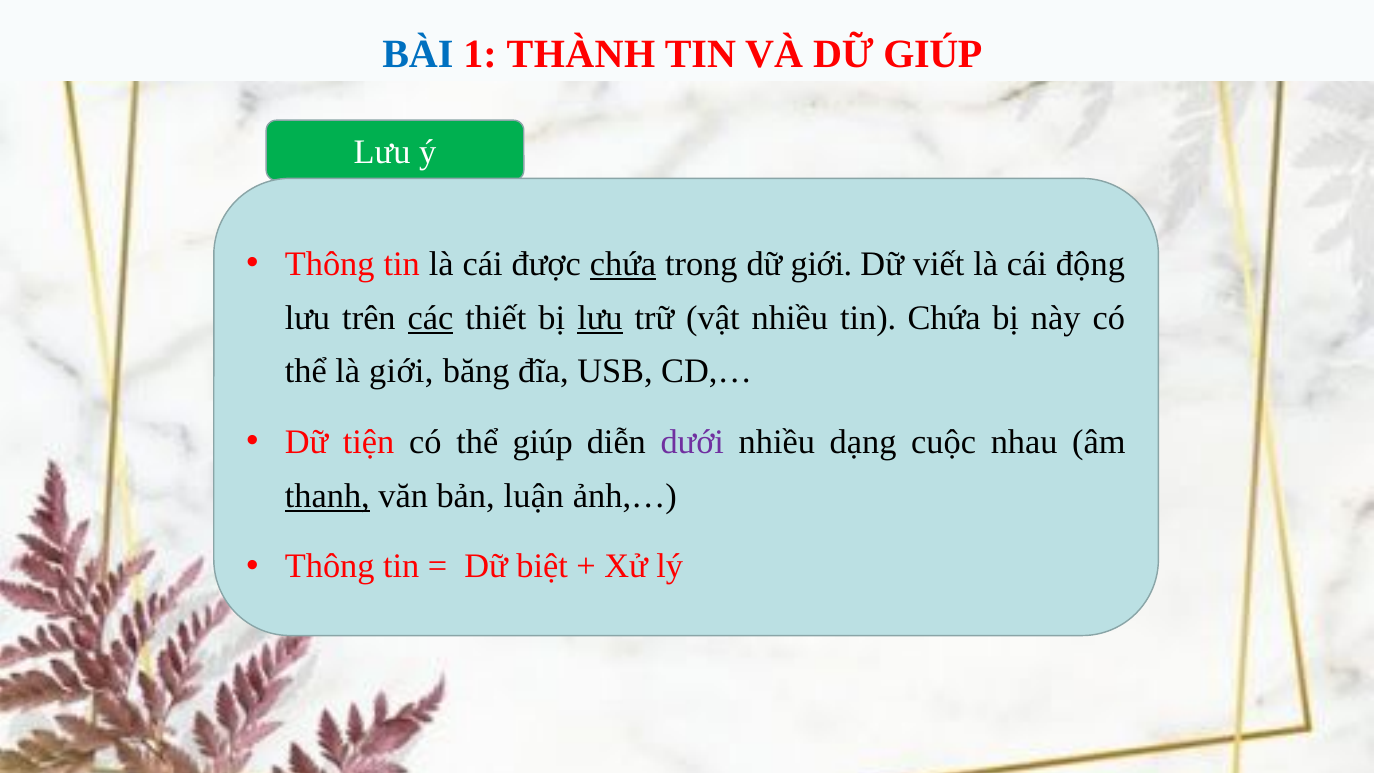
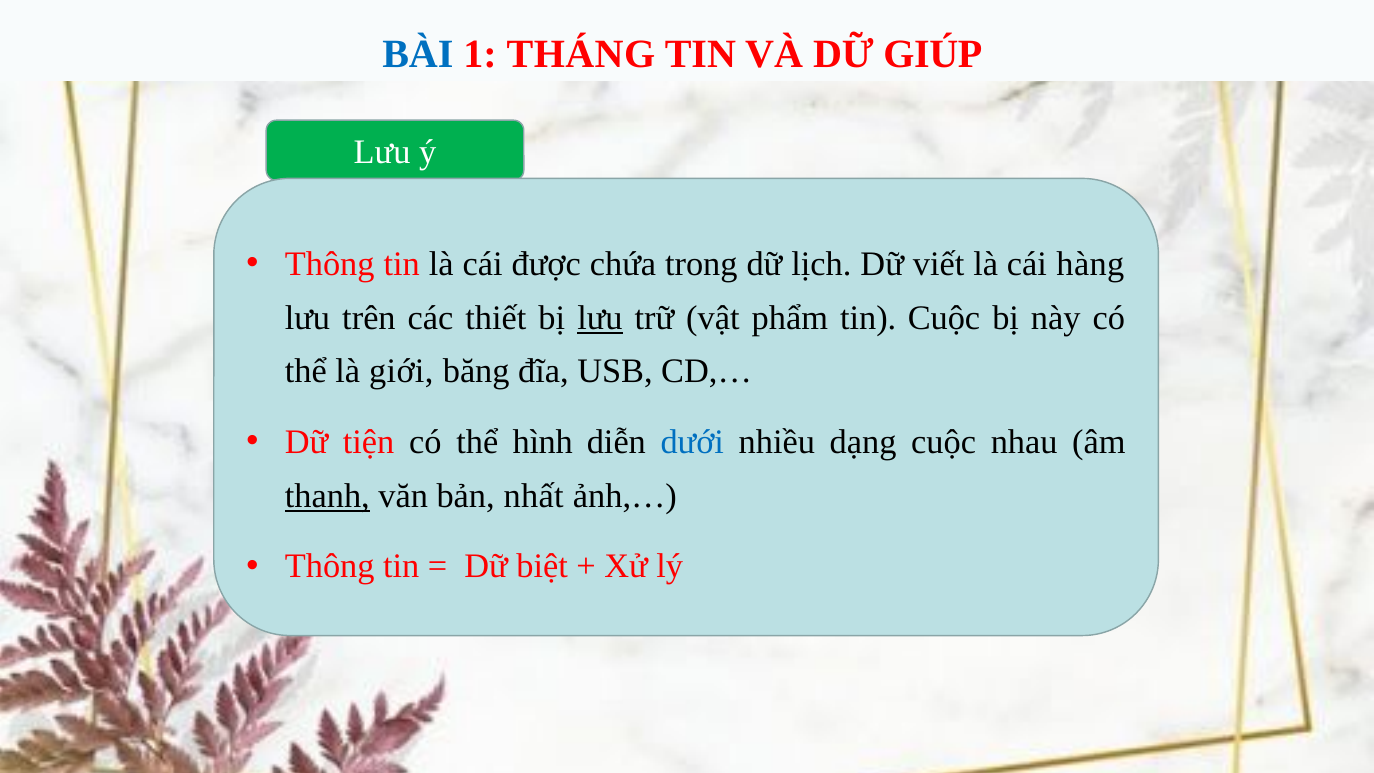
THÀNH: THÀNH -> THÁNG (581, 55)
chứa underline: present -> none (623, 264)
dữ giới: giới -> lịch (821, 264)
động: động -> hàng (1090, 264)
các underline: present -> none (430, 318)
vật nhiều: nhiều -> phẩm (790, 318)
tin Chứa: Chứa -> Cuộc (944, 318)
thể giúp: giúp -> hình (543, 442)
dưới colour: purple -> blue (692, 442)
luận: luận -> nhất (534, 496)
